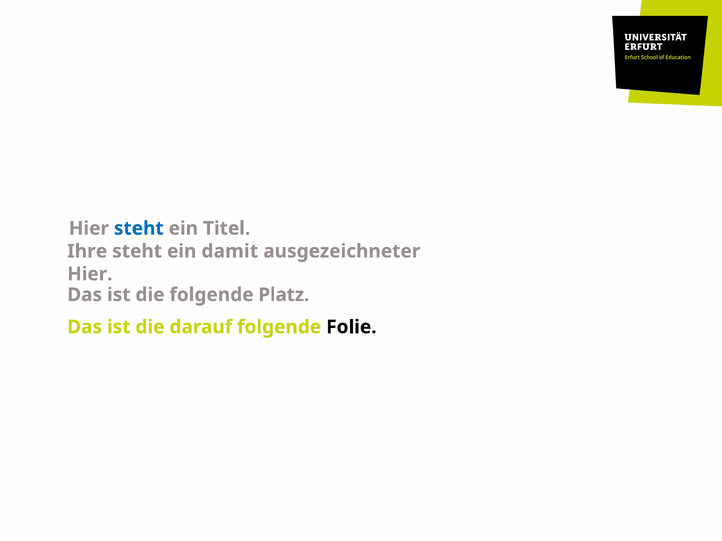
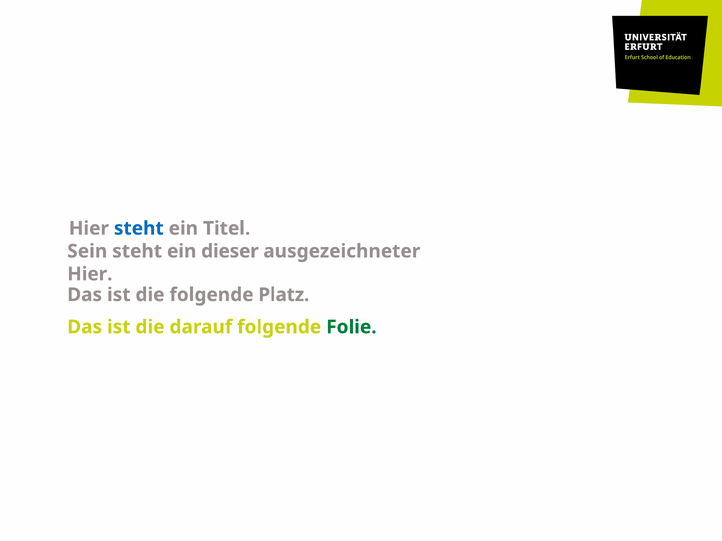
Ihre: Ihre -> Sein (87, 251)
damit: damit -> dieser (230, 251)
Folie colour: black -> green (351, 327)
